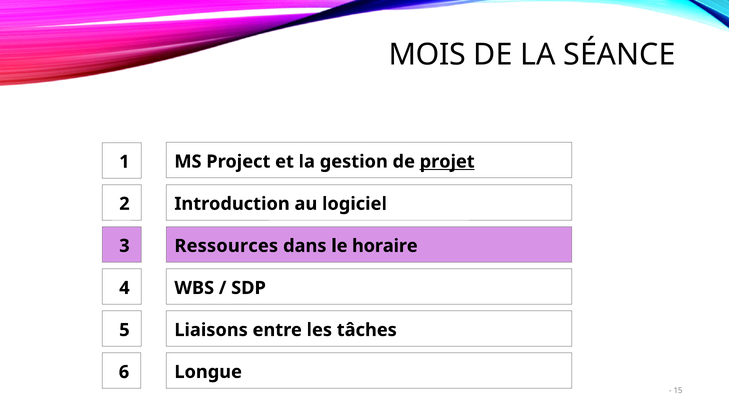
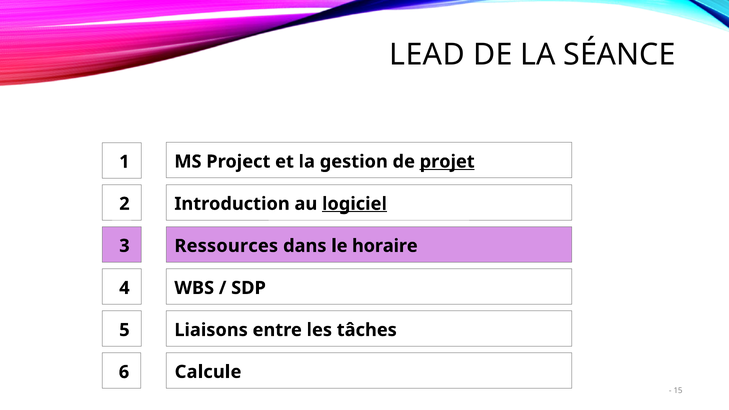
MOIS: MOIS -> LEAD (427, 55)
logiciel underline: none -> present (354, 204)
Longue: Longue -> Calcule (208, 372)
